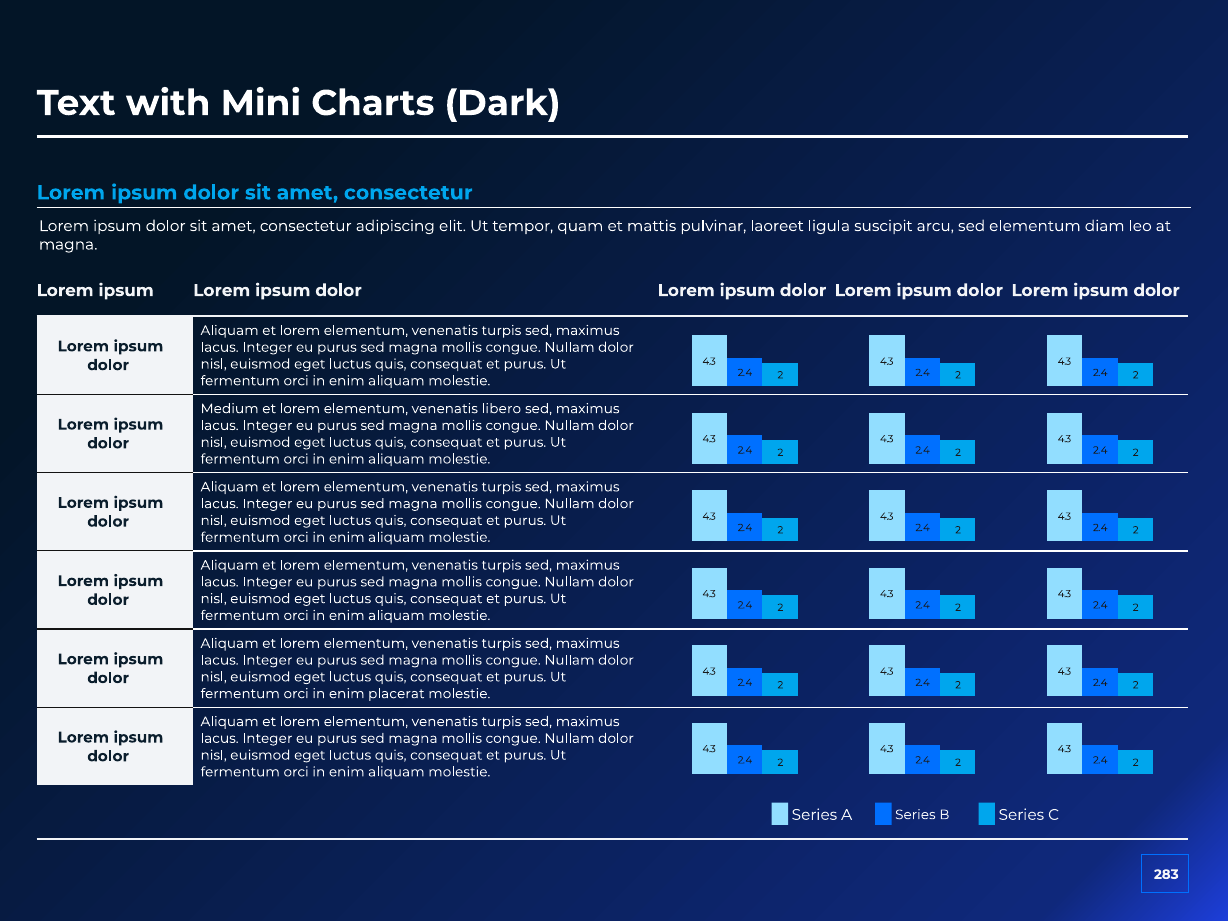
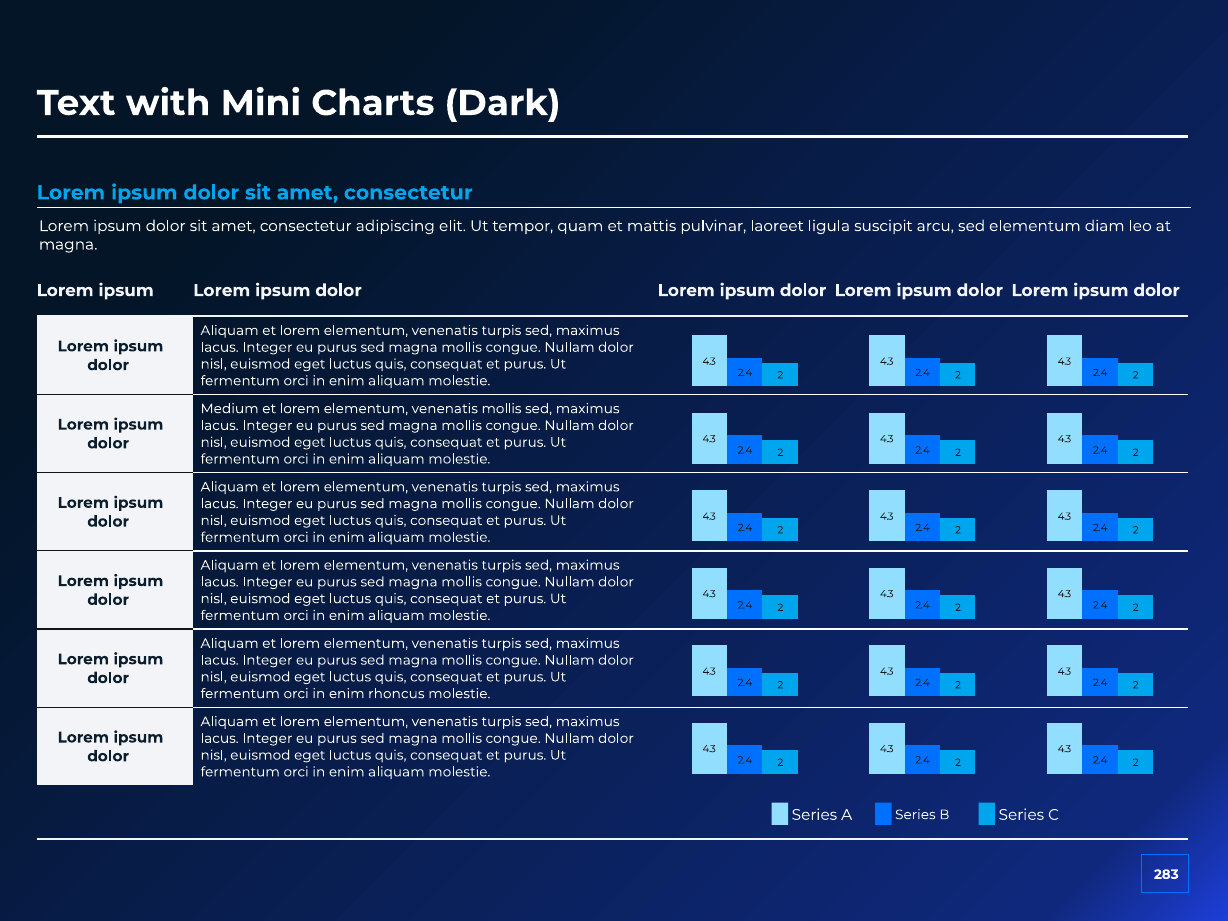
venenatis libero: libero -> mollis (501, 409)
placerat: placerat -> rhoncus (396, 694)
